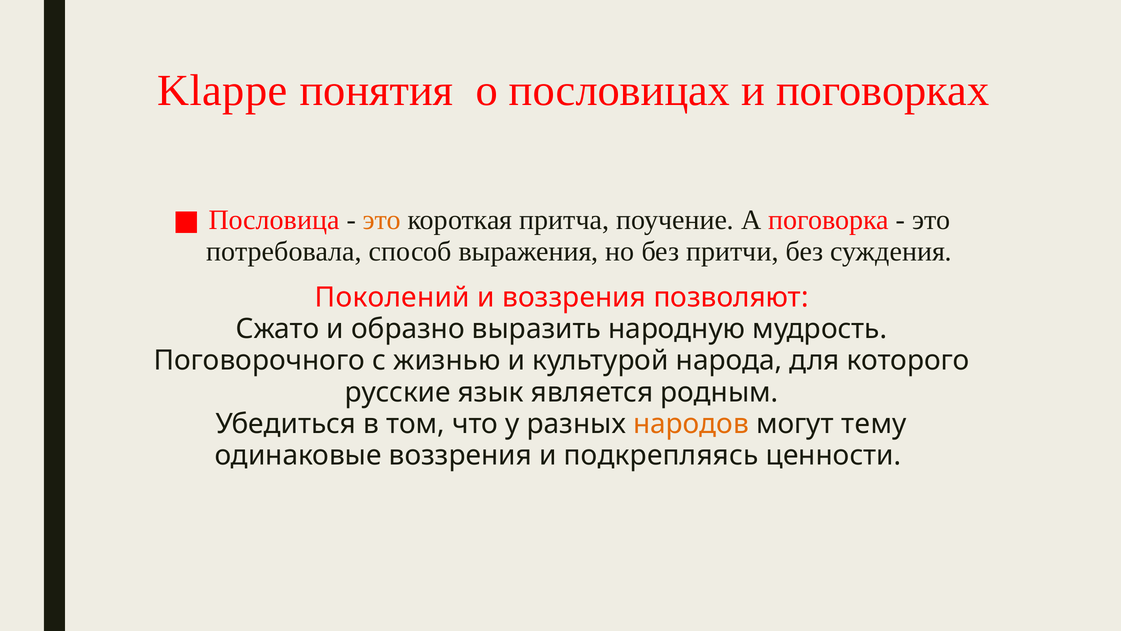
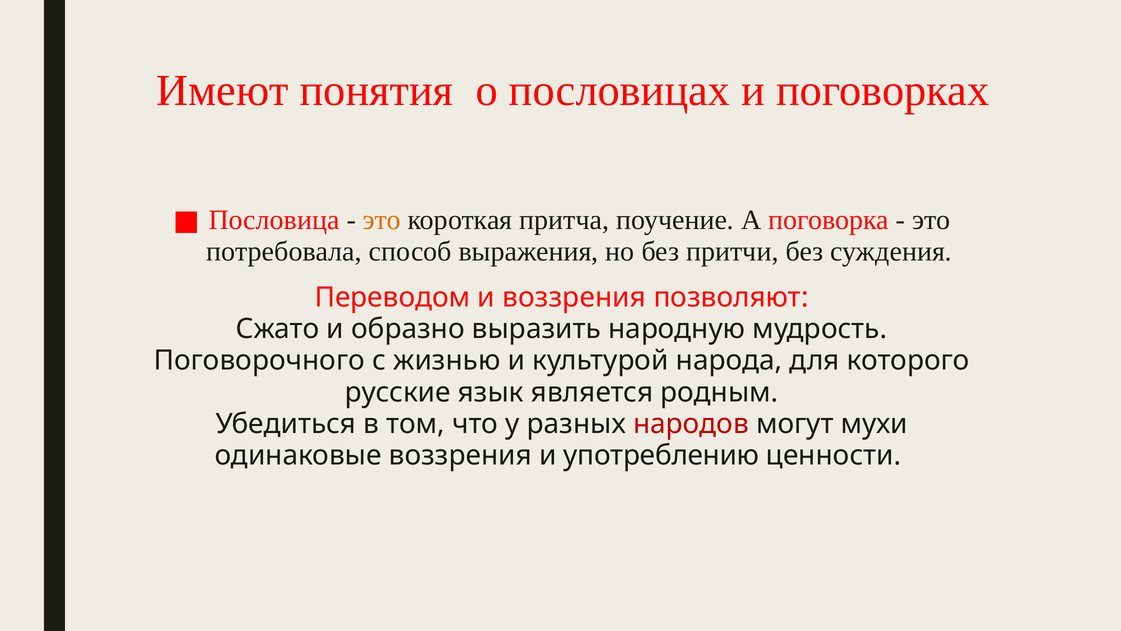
Klappe: Klappe -> Имеют (223, 91)
Поколений: Поколений -> Переводом (392, 297)
народов colour: orange -> red (691, 424)
тему: тему -> мухи (874, 424)
подкрепляясь: подкрепляясь -> употреблению (661, 455)
